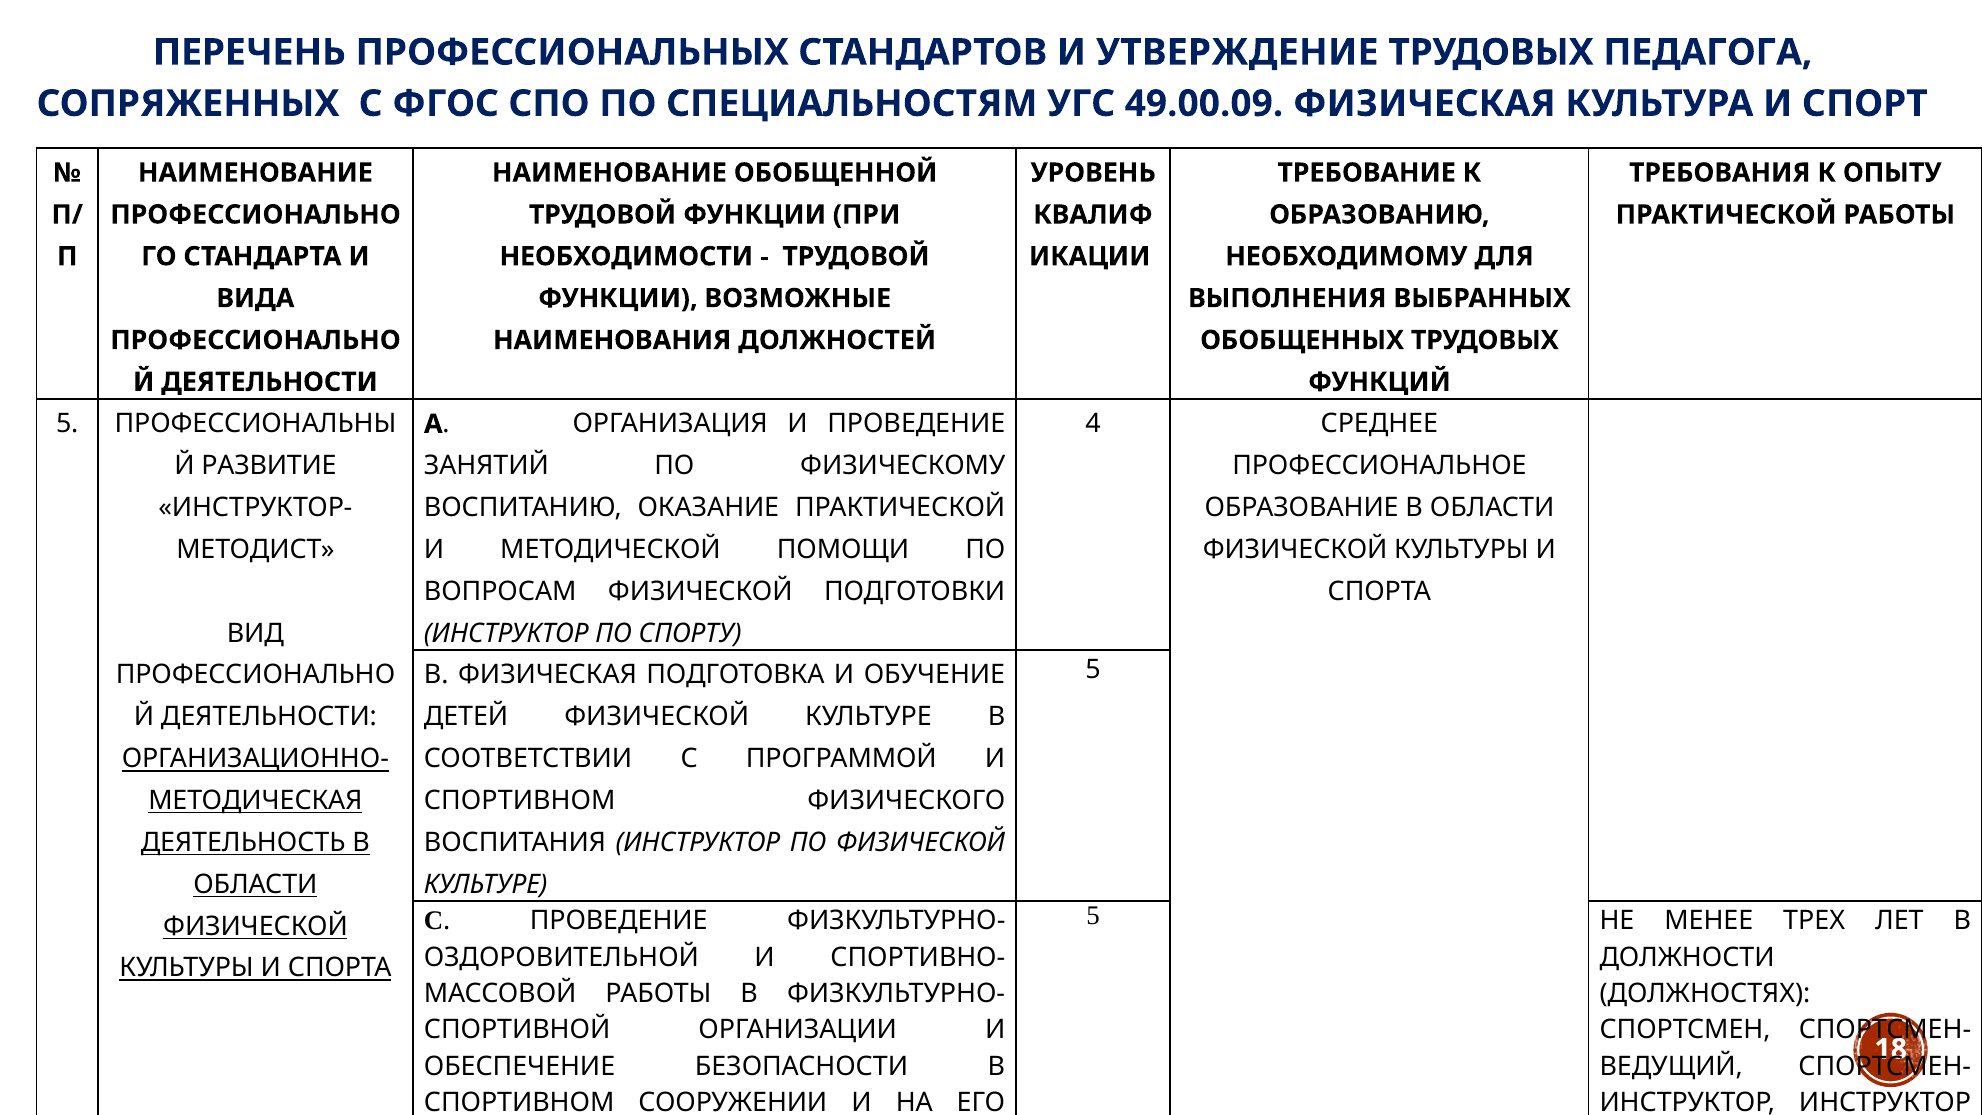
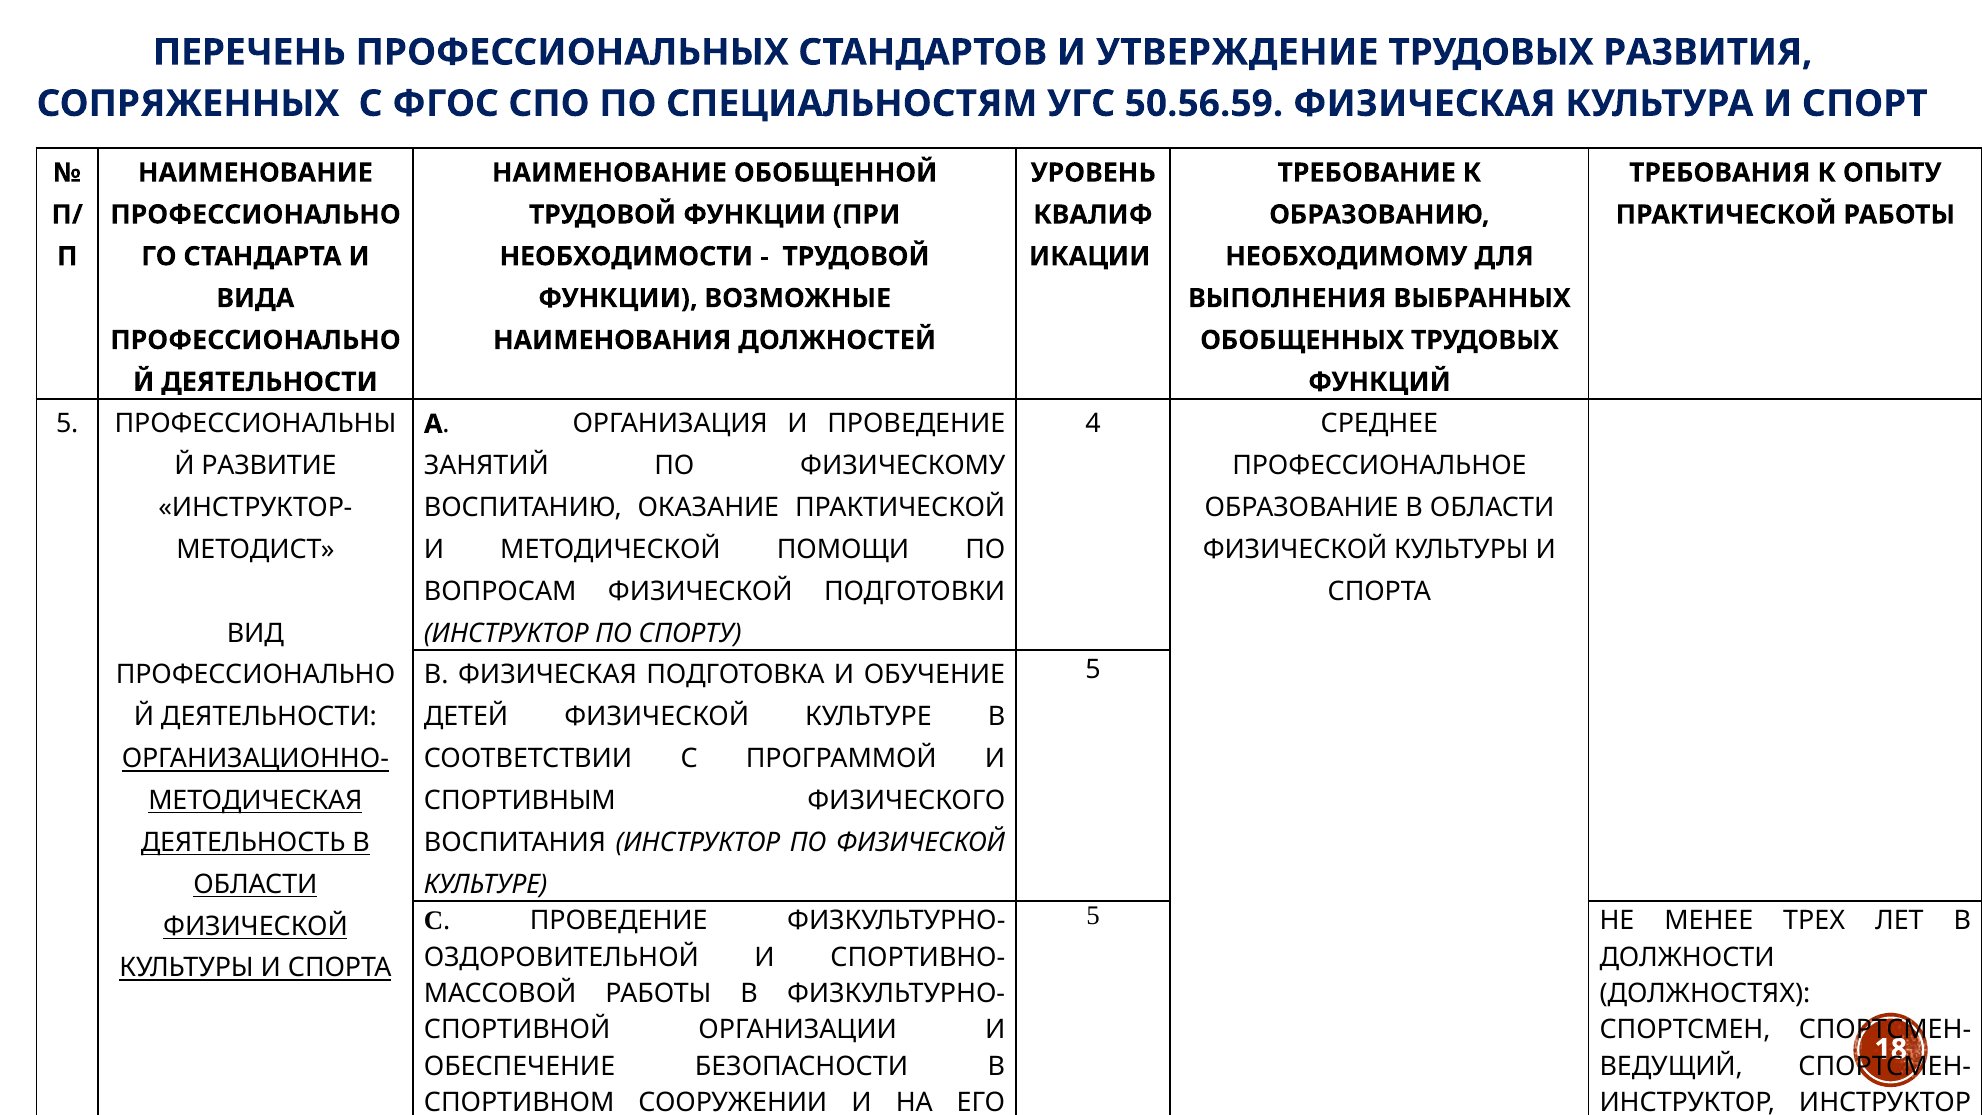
ПЕДАГОГА: ПЕДАГОГА -> РАЗВИТИЯ (1708, 52)
49.00.09: 49.00.09 -> 50.56.59 (1204, 104)
СПОРТИВНОМ: СПОРТИВНОМ -> СПОРТИВНЫМ (520, 801)
